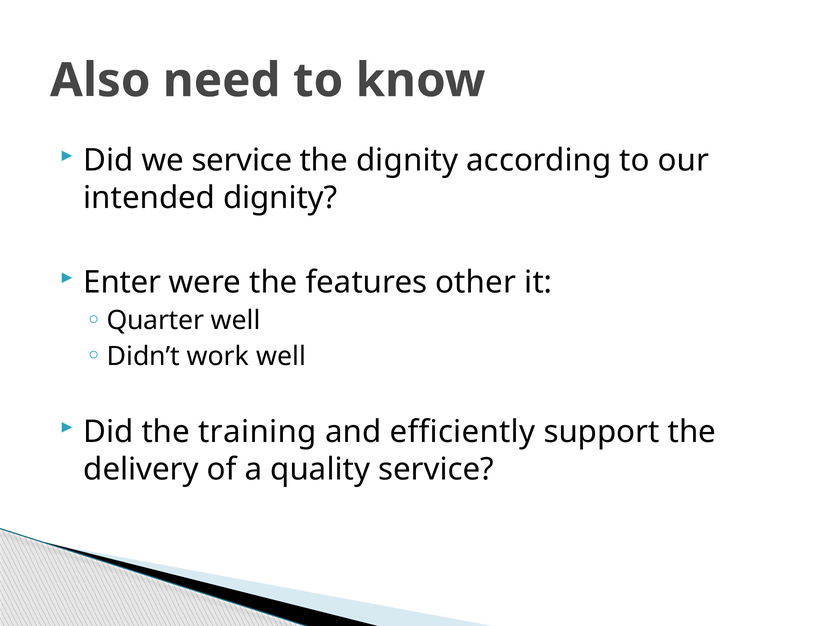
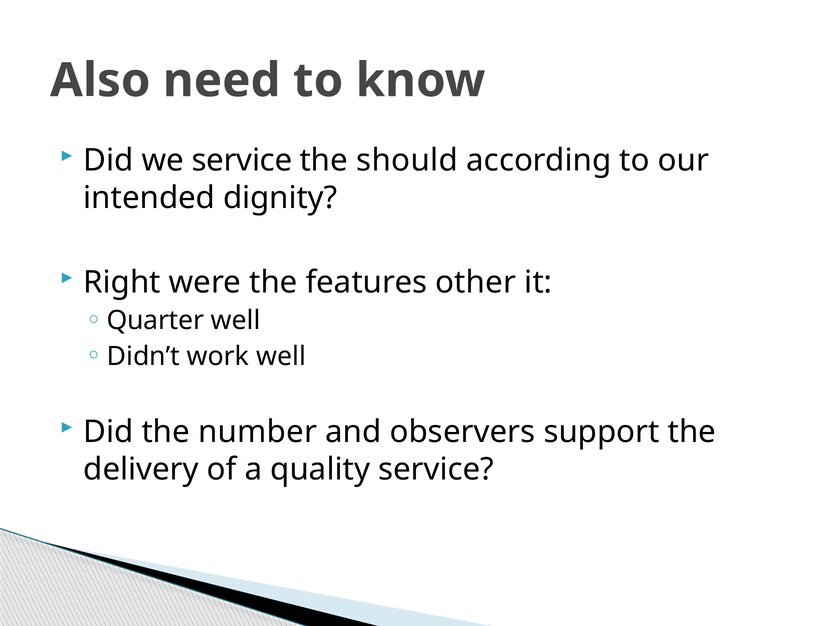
the dignity: dignity -> should (407, 160)
Enter: Enter -> Right (122, 282)
training: training -> number (257, 432)
efficiently: efficiently -> observers (463, 432)
